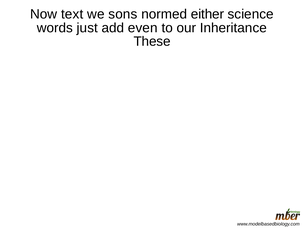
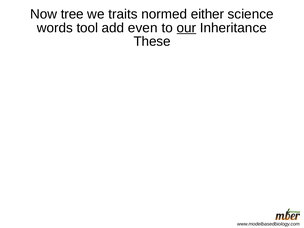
text: text -> tree (72, 14)
sons: sons -> traits (123, 14)
just: just -> tool (87, 28)
our underline: none -> present (186, 28)
